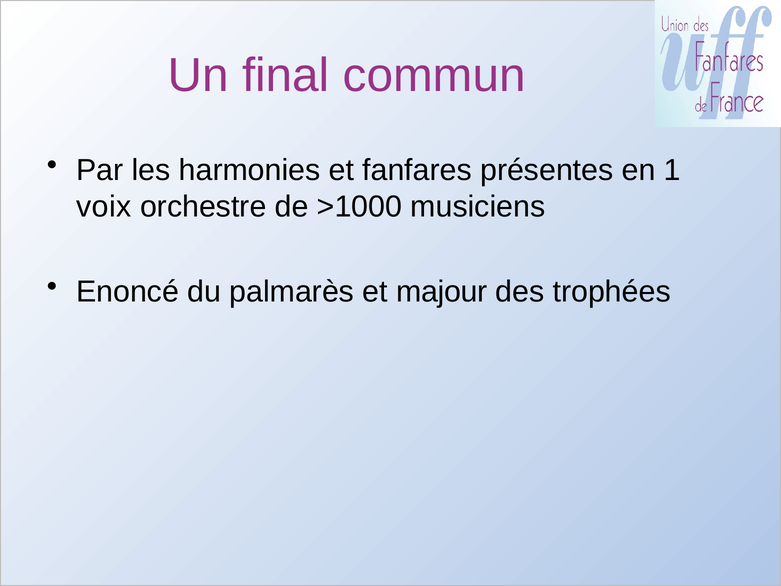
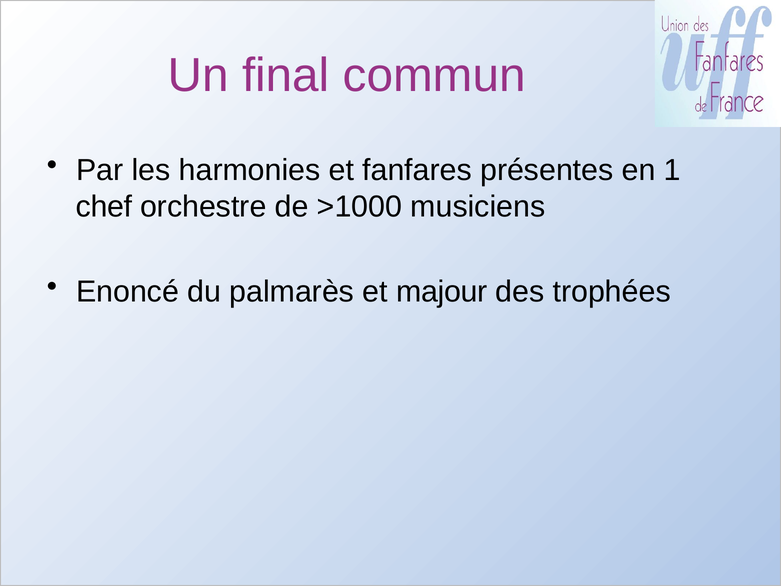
voix: voix -> chef (104, 206)
